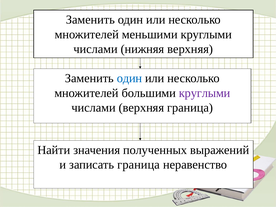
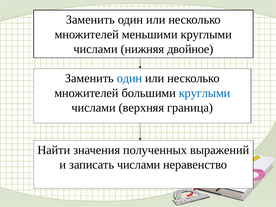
нижняя верхняя: верхняя -> двойное (190, 49)
круглыми colour: purple -> blue (205, 93)
записать граница: граница -> числами (139, 165)
